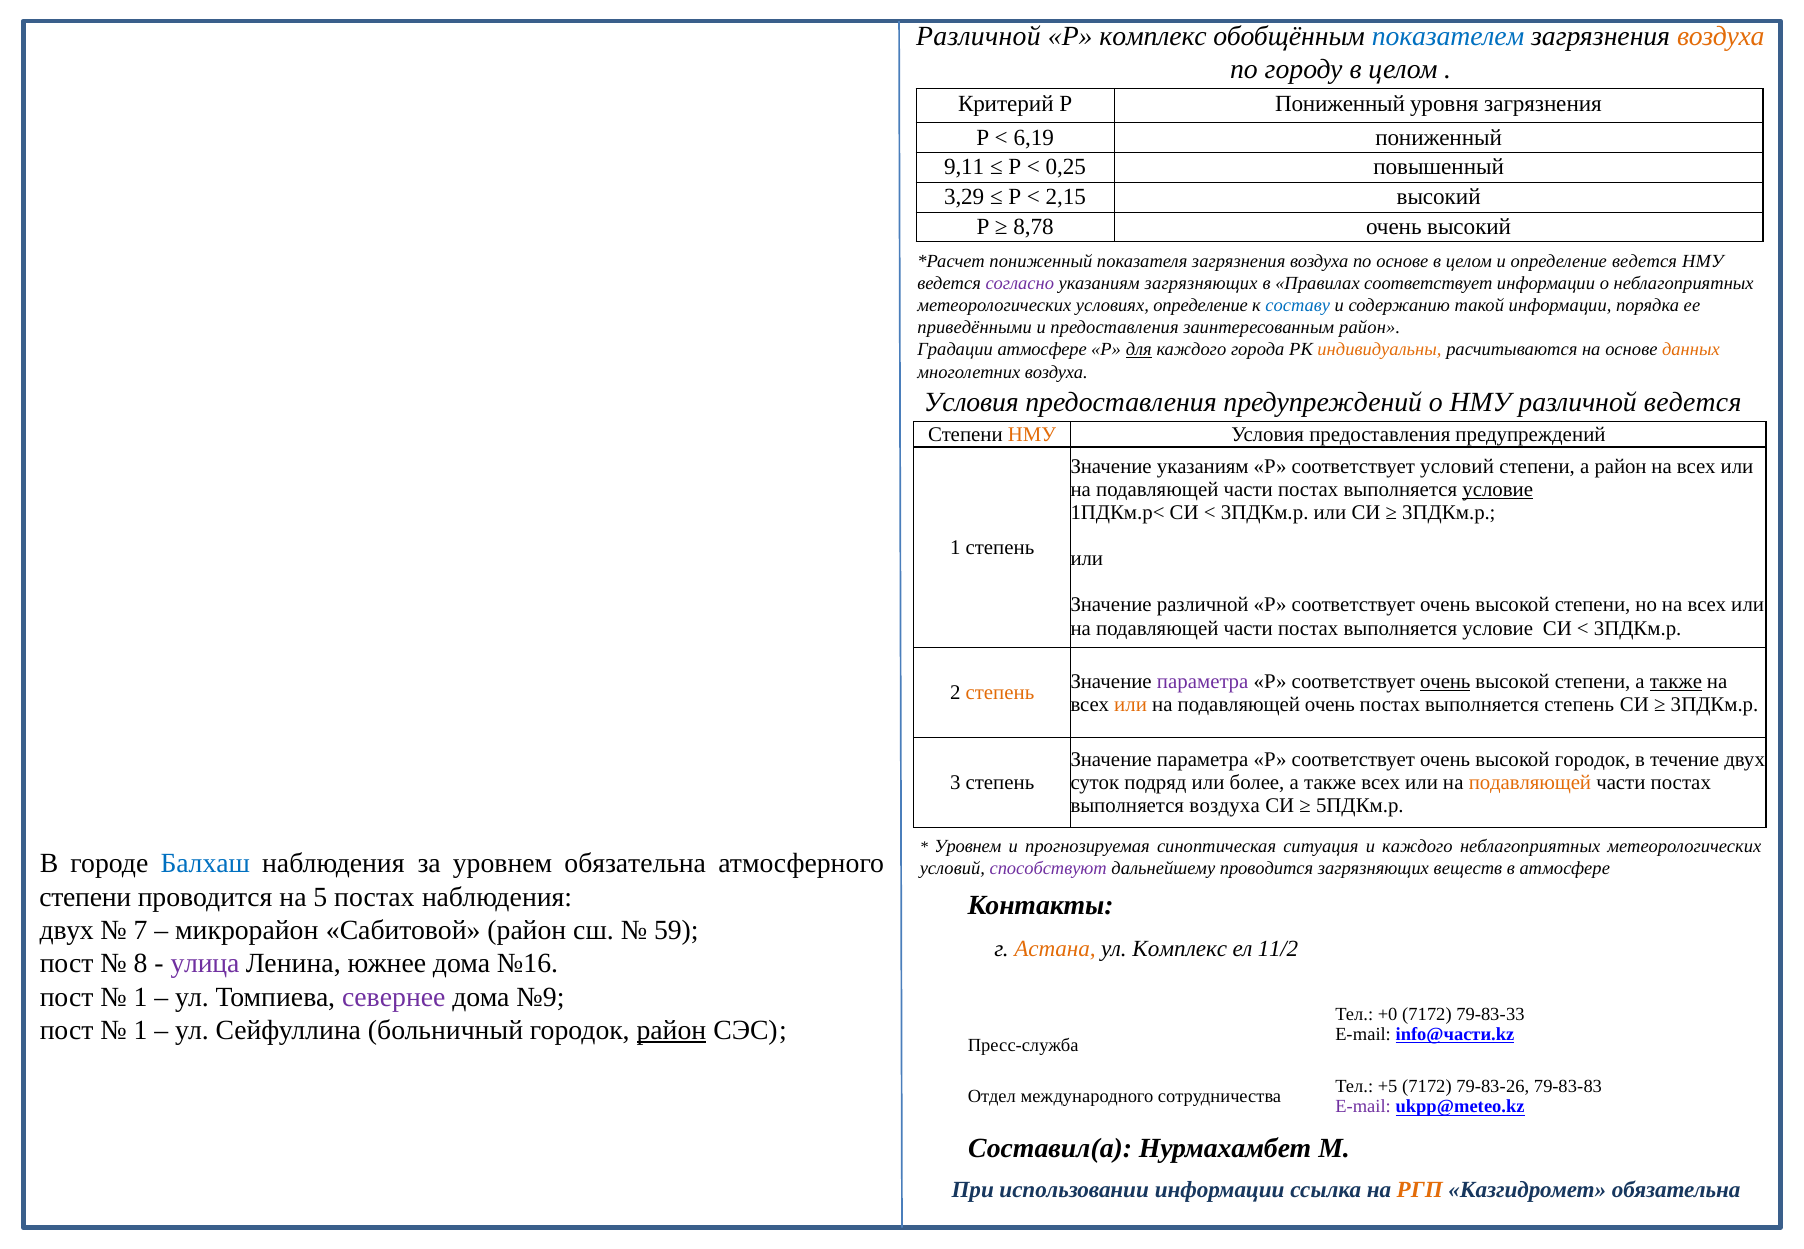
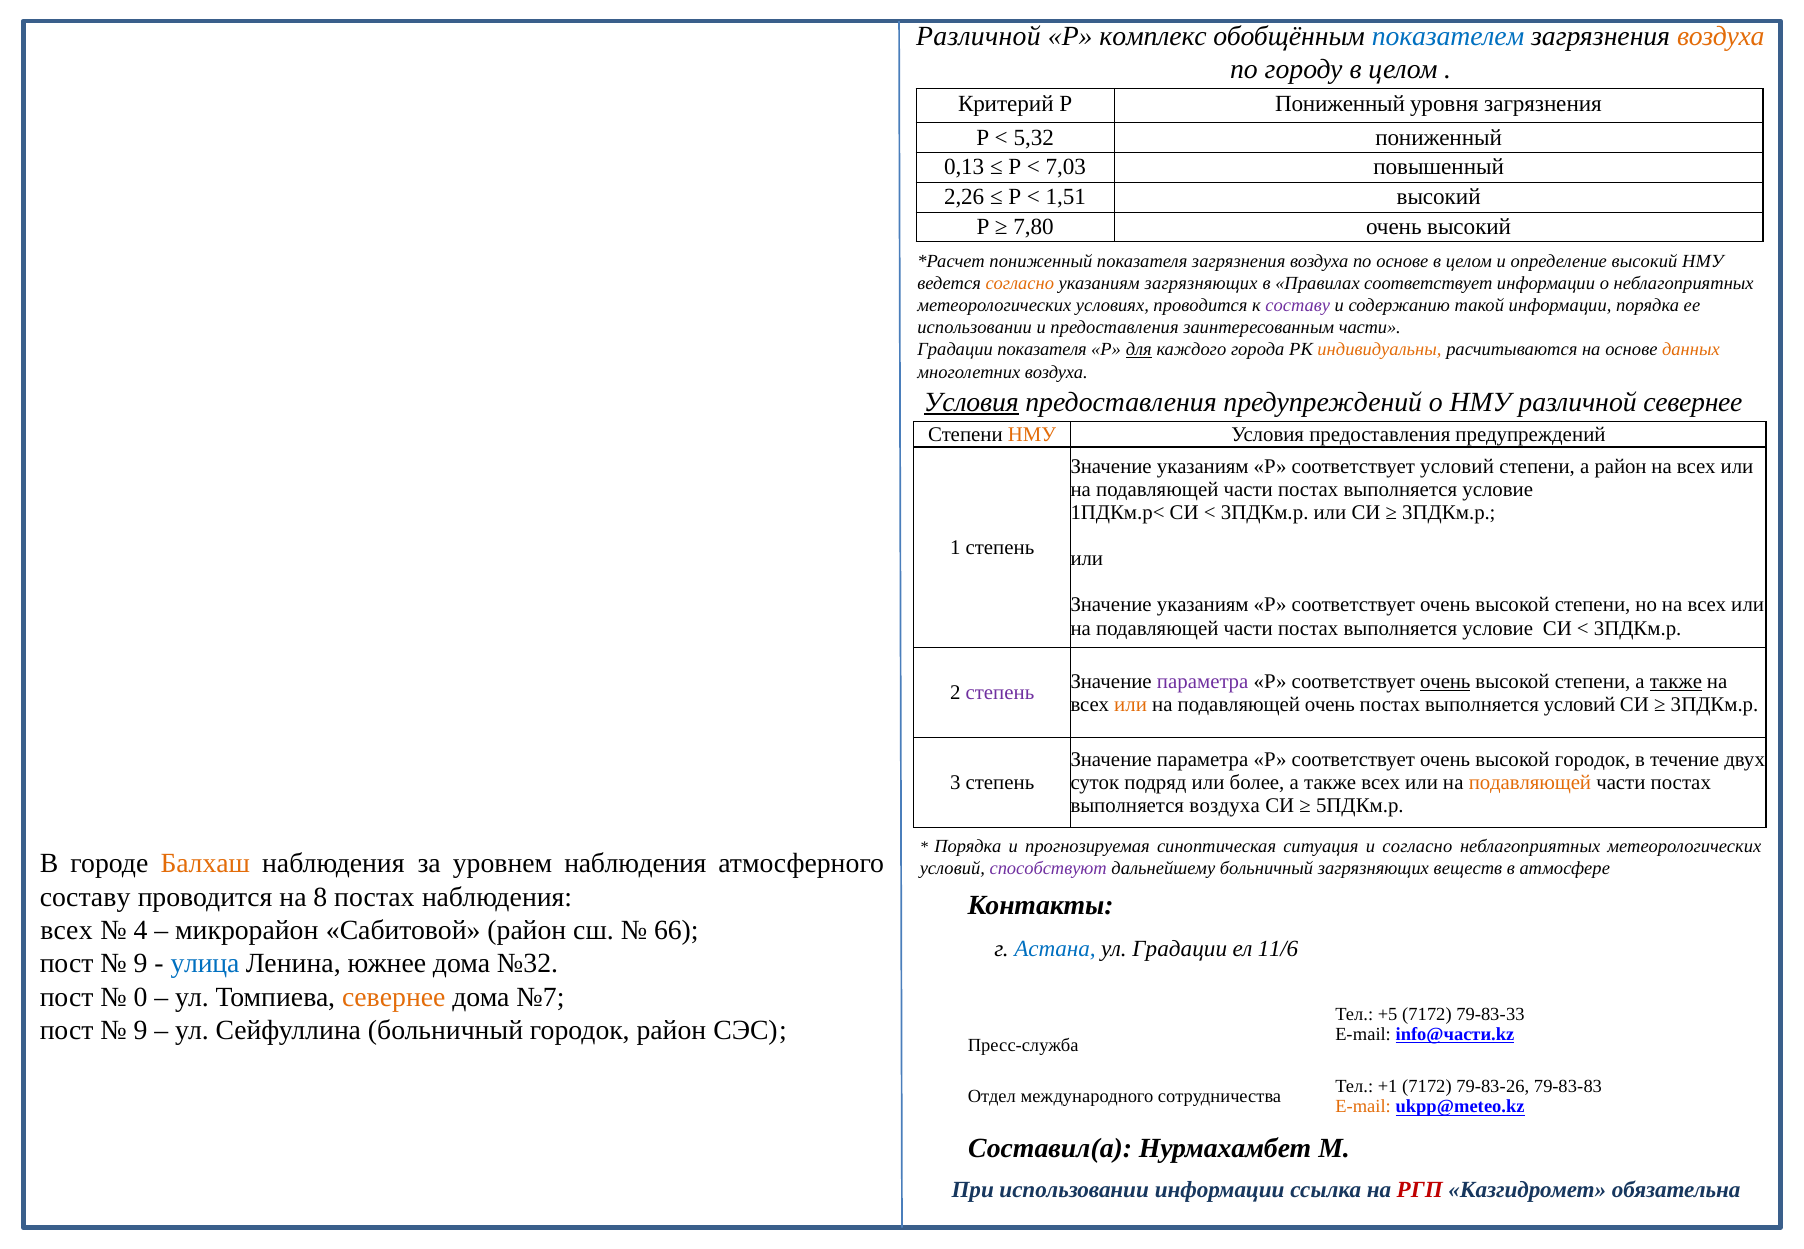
6,19: 6,19 -> 5,32 (1034, 137)
9,11: 9,11 -> 0,13 (964, 167)
0,25: 0,25 -> 7,03 (1066, 167)
3,29: 3,29 -> 2,26 (964, 197)
2,15: 2,15 -> 1,51 (1066, 197)
8,78: 8,78 -> 7,80 (1034, 227)
определение ведется: ведется -> высокий (1645, 261)
согласно colour: purple -> orange (1020, 283)
условиях определение: определение -> проводится (1200, 305)
составу colour: blue -> purple (1298, 305)
приведёнными: приведёнными -> использовании (975, 328)
заинтересованным район: район -> части (1370, 328)
Градации атмосфере: атмосфере -> показателя (1042, 350)
Условия underline: none -> present (971, 402)
различной ведется: ведется -> севернее (1693, 402)
условие underline: present -> none (1498, 490)
различной: различной -> указаниям (1203, 605)
степень colour: orange -> purple (1000, 693)
выполняется степень: степень -> условий (1579, 704)
Уровнем: Уровнем -> Порядка (968, 846)
и каждого: каждого -> согласно (1417, 846)
Балхаш colour: blue -> orange (205, 864)
уровнем обязательна: обязательна -> наблюдения (635, 864)
дальнейшему проводится: проводится -> больничный (1266, 868)
степени: степени -> составу (85, 897)
5: 5 -> 8 (320, 897)
двух: двух -> всех (66, 930)
7: 7 -> 4 (141, 930)
59: 59 -> 66 (676, 930)
Астана colour: orange -> blue (1055, 949)
ул Комплекс: Комплекс -> Градации (1180, 949)
11/2: 11/2 -> 11/6 (1278, 949)
8: 8 -> 9 (141, 963)
улица colour: purple -> blue (205, 963)
№16: №16 -> №32 (528, 963)
1: 1 -> 0 (141, 997)
севернее colour: purple -> orange (394, 997)
№9: №9 -> №7 (540, 997)
+0: +0 -> +5 (1388, 1014)
1: 1 -> 9 (141, 1030)
район underline: present -> none (671, 1030)
+5: +5 -> +1 (1388, 1086)
E-mail colour: purple -> orange (1363, 1107)
РГП colour: orange -> red (1420, 1189)
